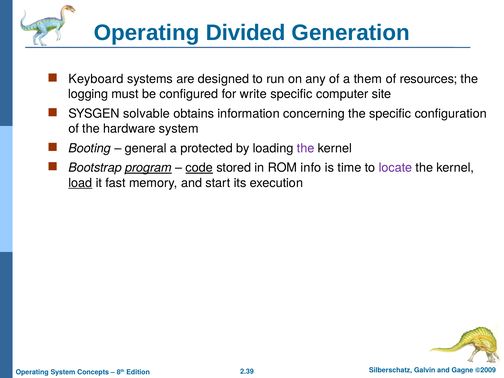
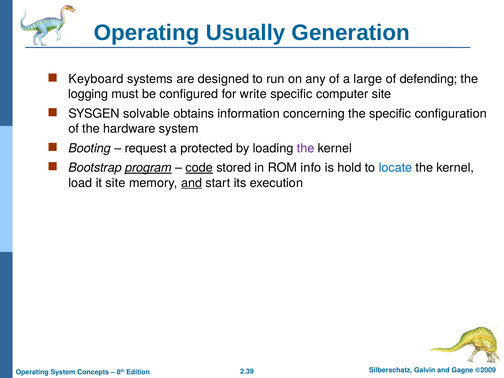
Divided: Divided -> Usually (246, 33)
them: them -> large (368, 79)
resources: resources -> defending (429, 79)
general: general -> request (146, 148)
time: time -> hold (349, 168)
locate colour: purple -> blue (395, 168)
load underline: present -> none (80, 183)
it fast: fast -> site (115, 183)
and underline: none -> present (192, 183)
